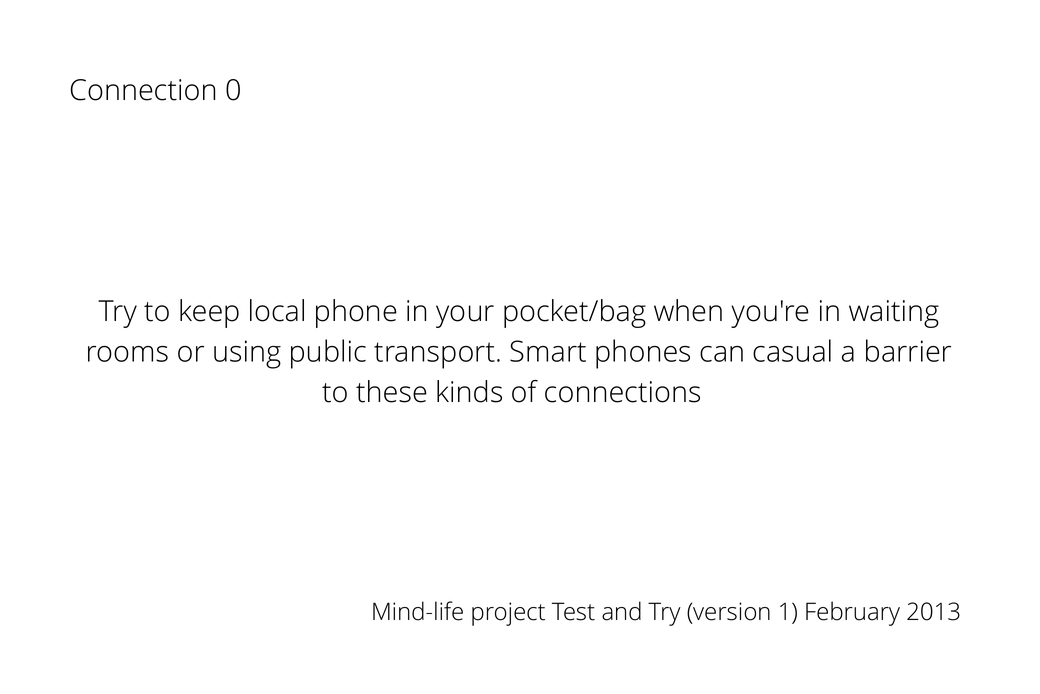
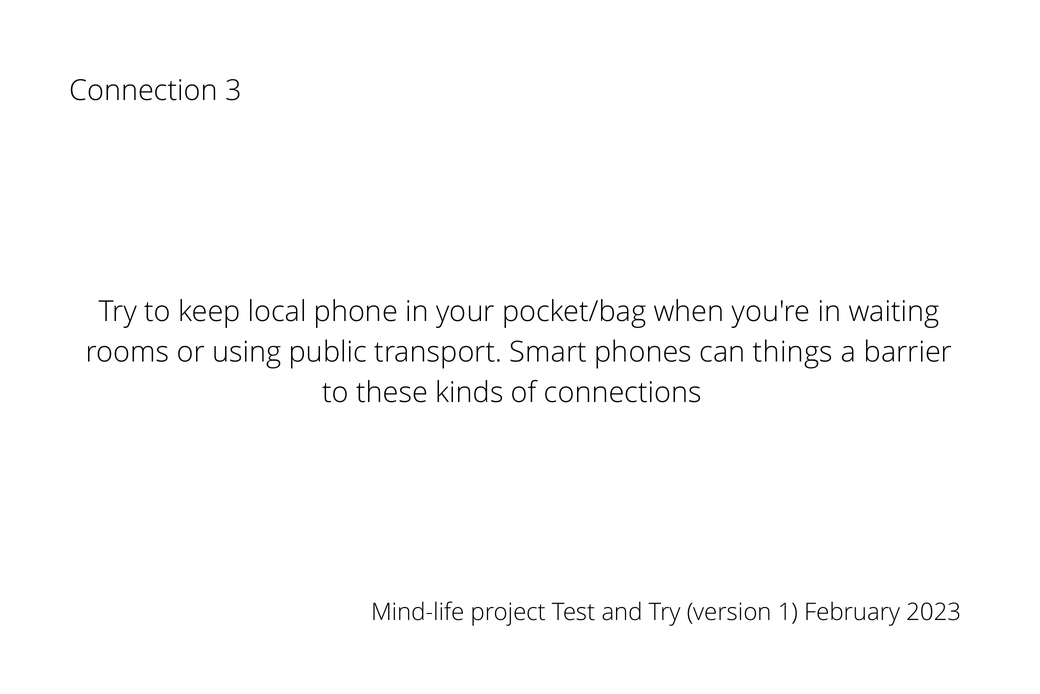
0: 0 -> 3 (233, 91)
casual: casual -> things (793, 352)
2013: 2013 -> 2023 (934, 612)
